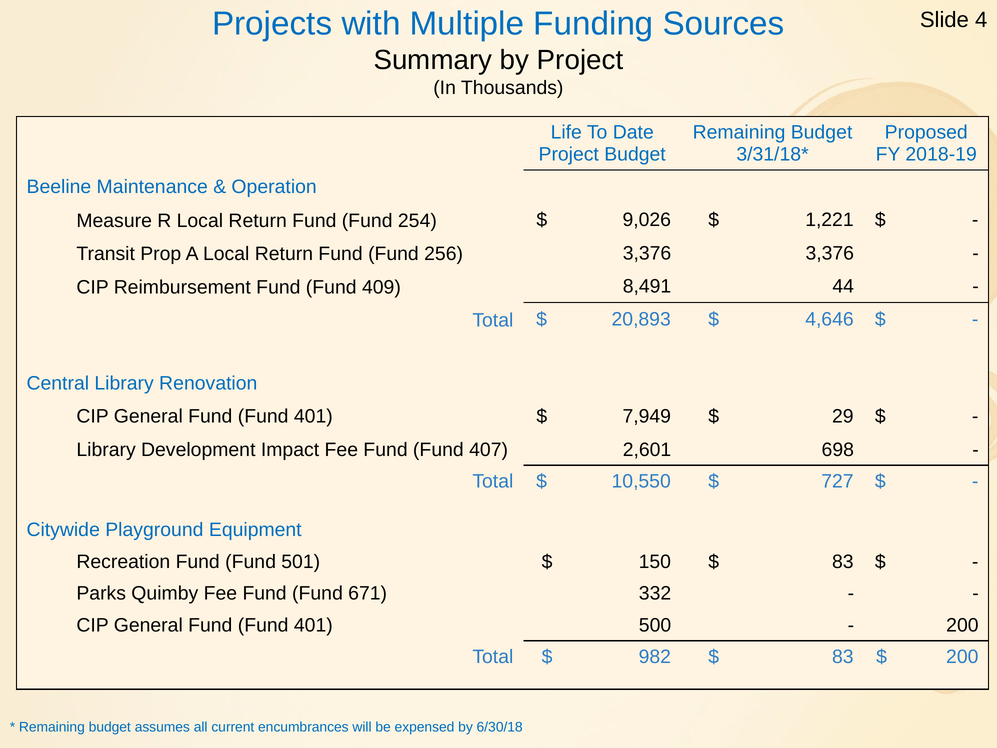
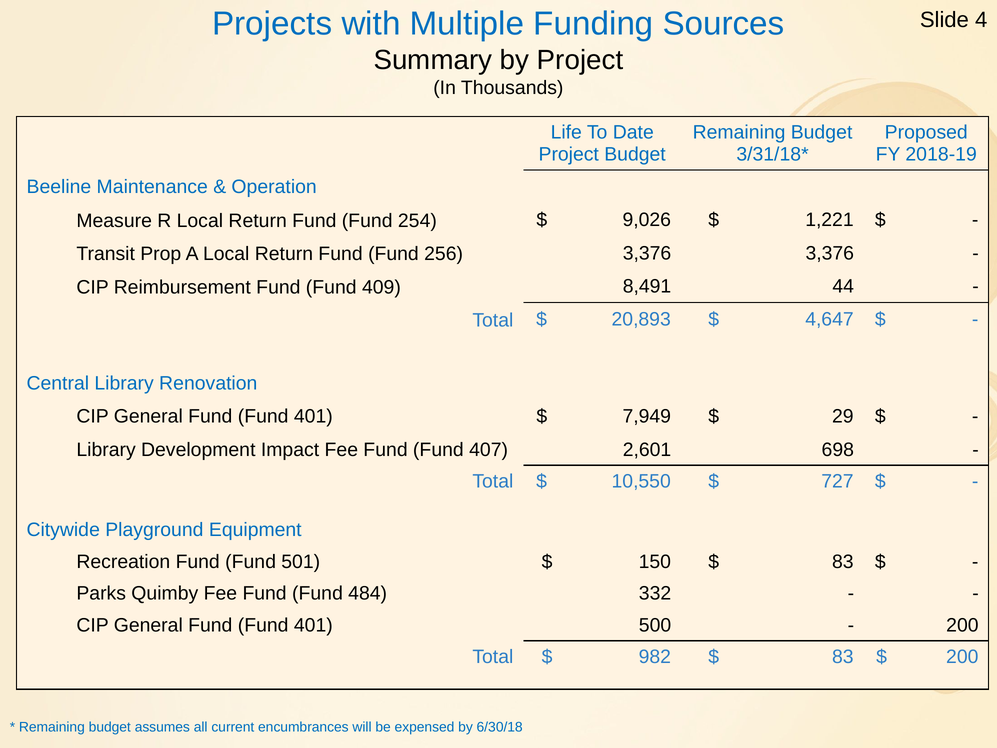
4,646: 4,646 -> 4,647 (829, 319)
671: 671 -> 484 (368, 593)
